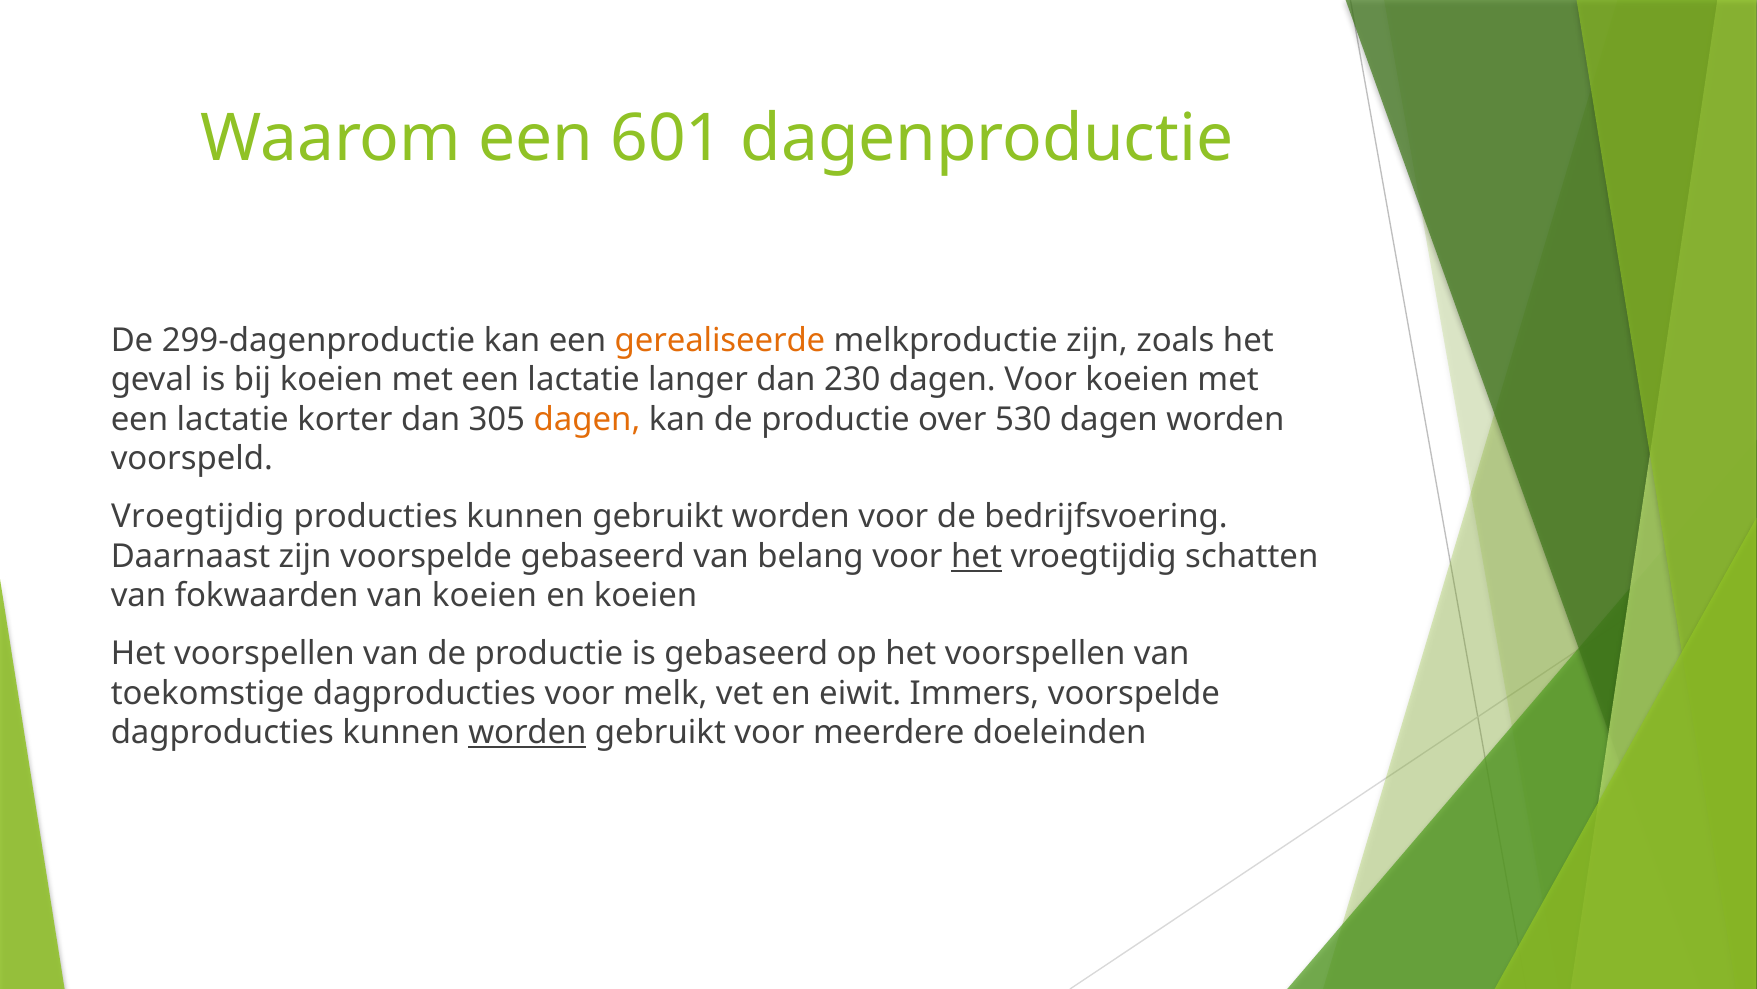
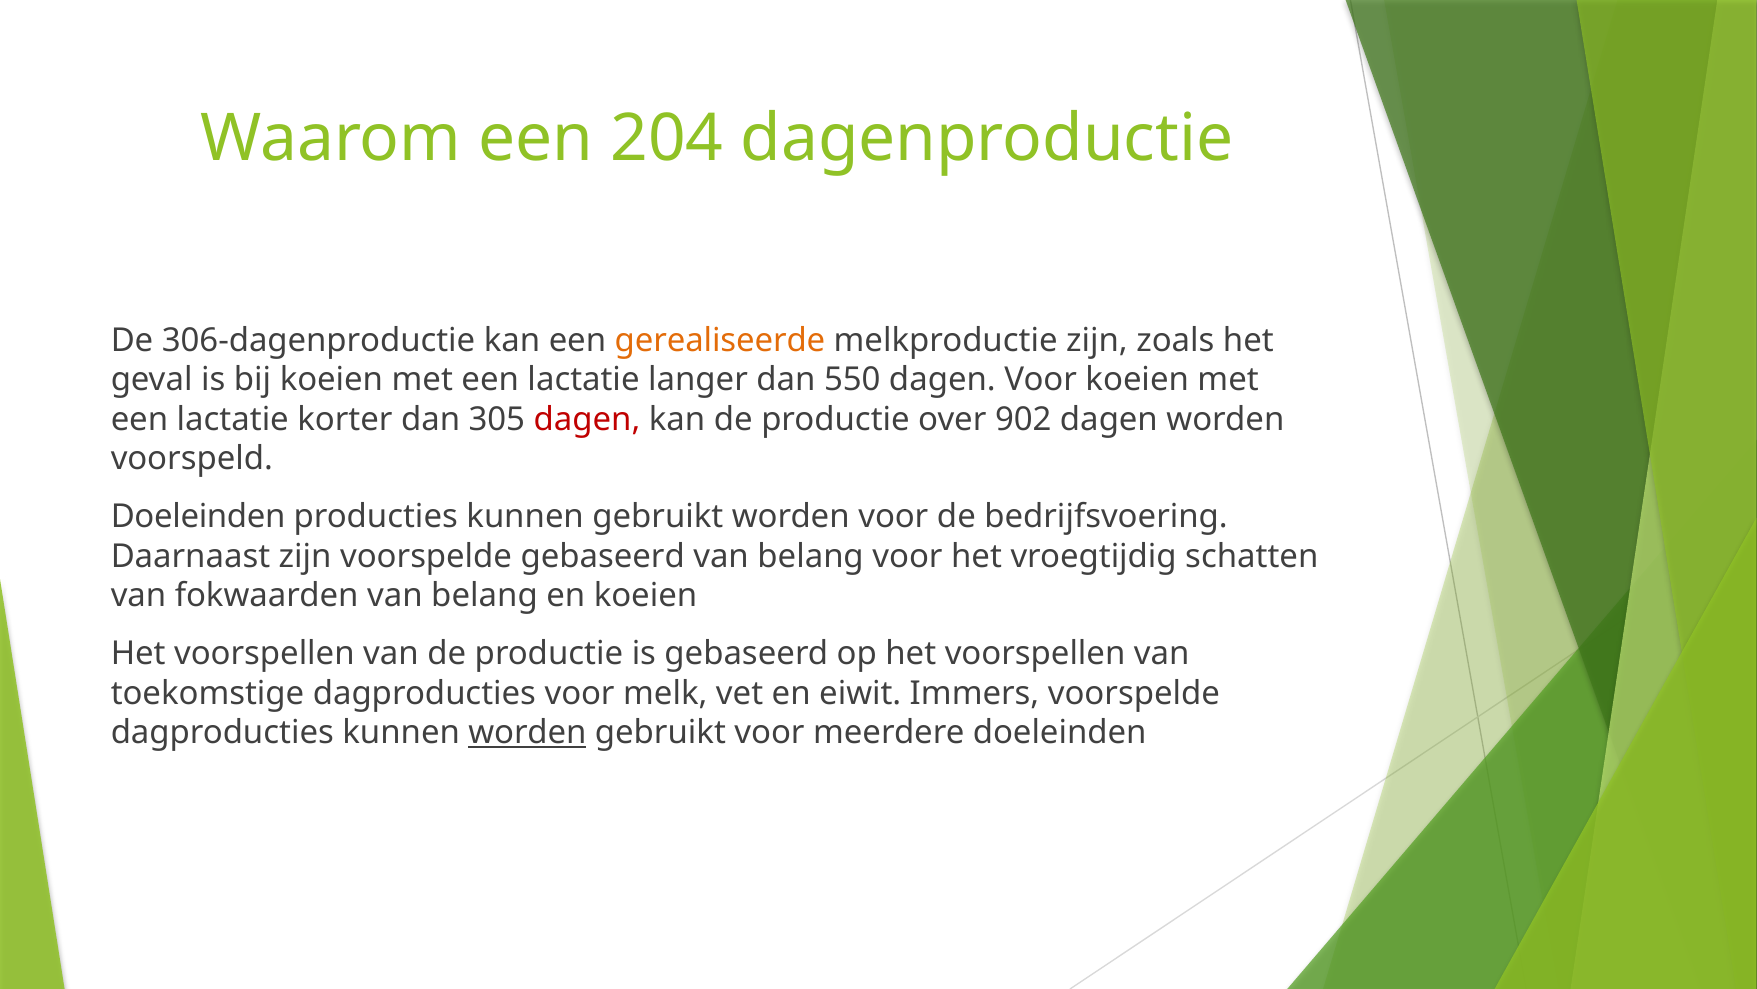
601: 601 -> 204 (667, 139)
299-dagenproductie: 299-dagenproductie -> 306-dagenproductie (319, 340)
230: 230 -> 550 (852, 380)
dagen colour: orange -> red (587, 419)
530: 530 -> 902 (1023, 419)
Vroegtijdig: Vroegtijdig -> Doeleinden (198, 516)
het underline: present -> none (976, 556)
fokwaarden van koeien: koeien -> belang (485, 596)
